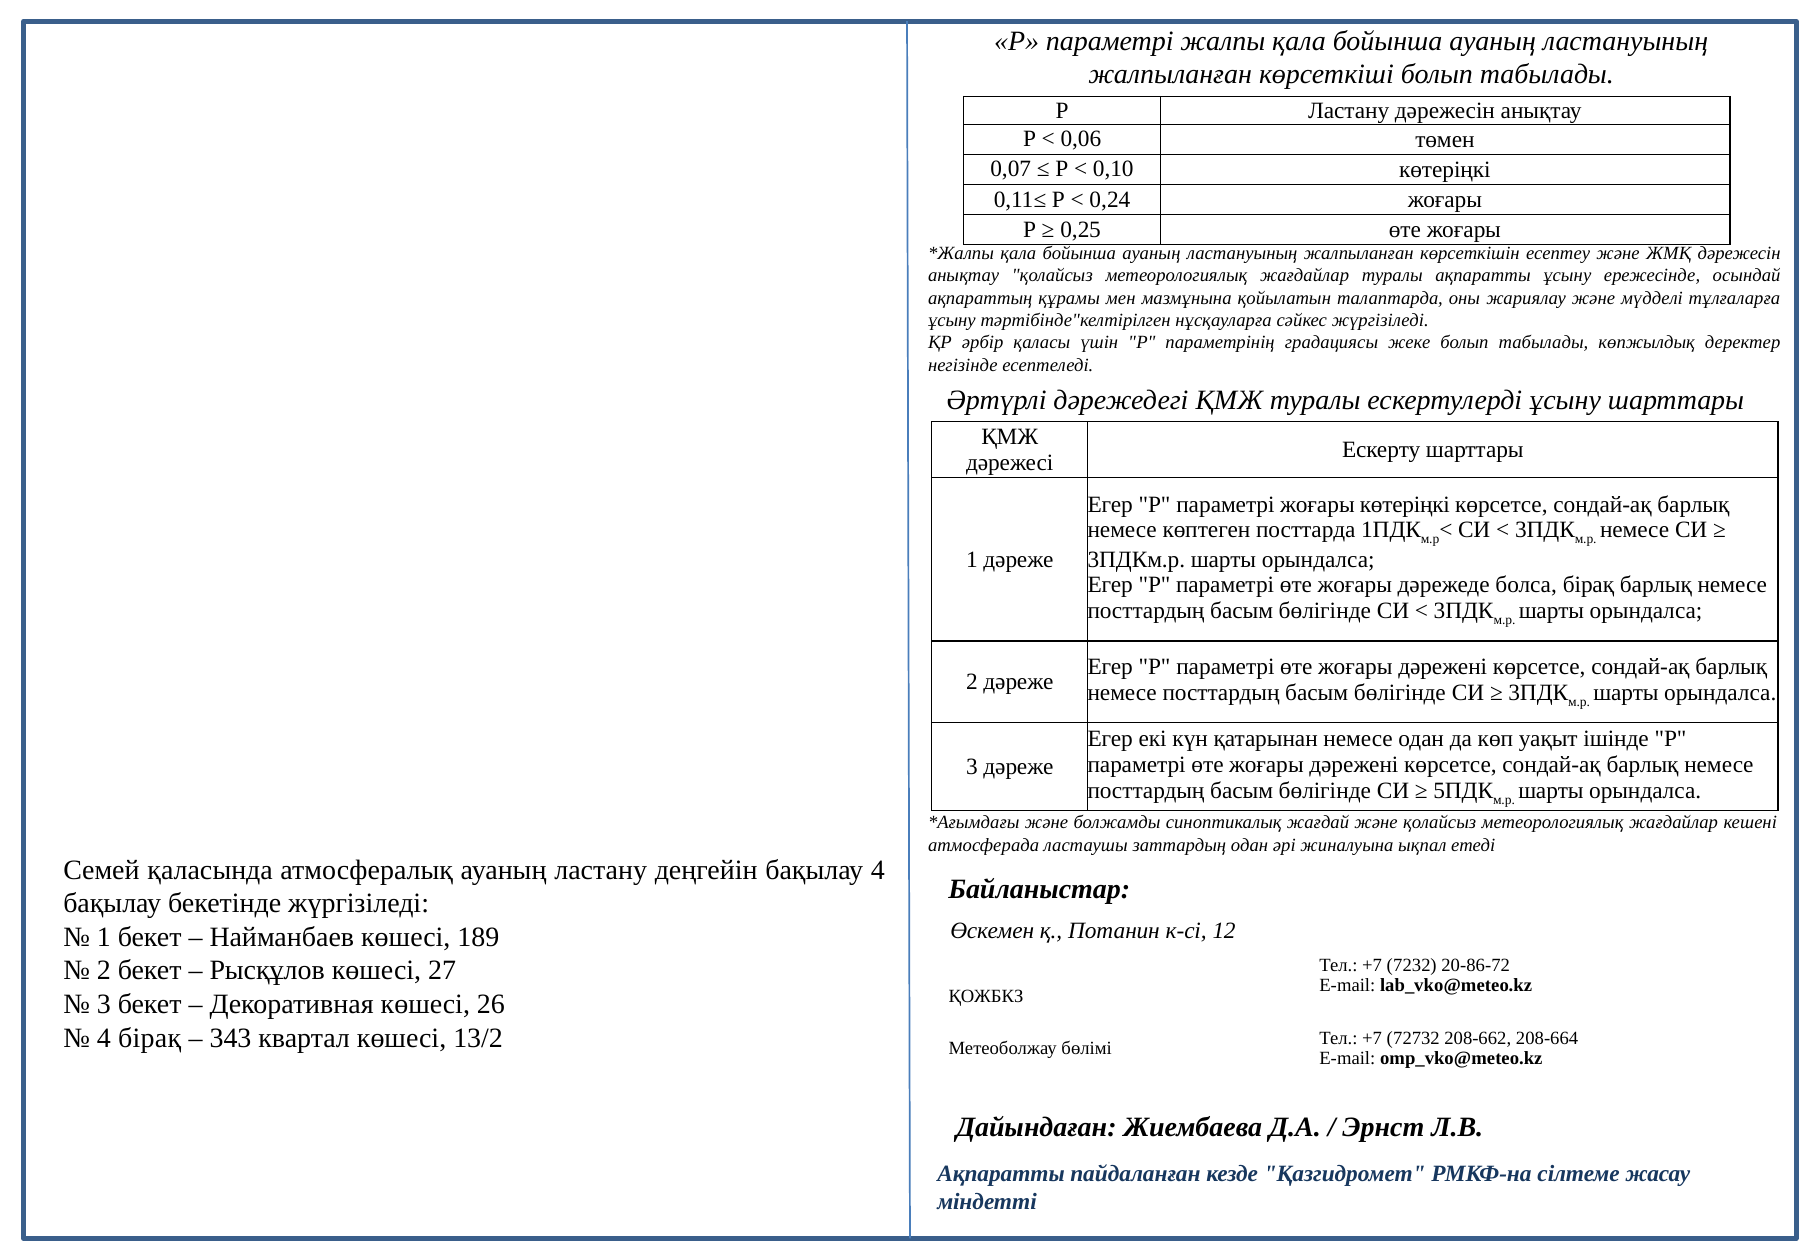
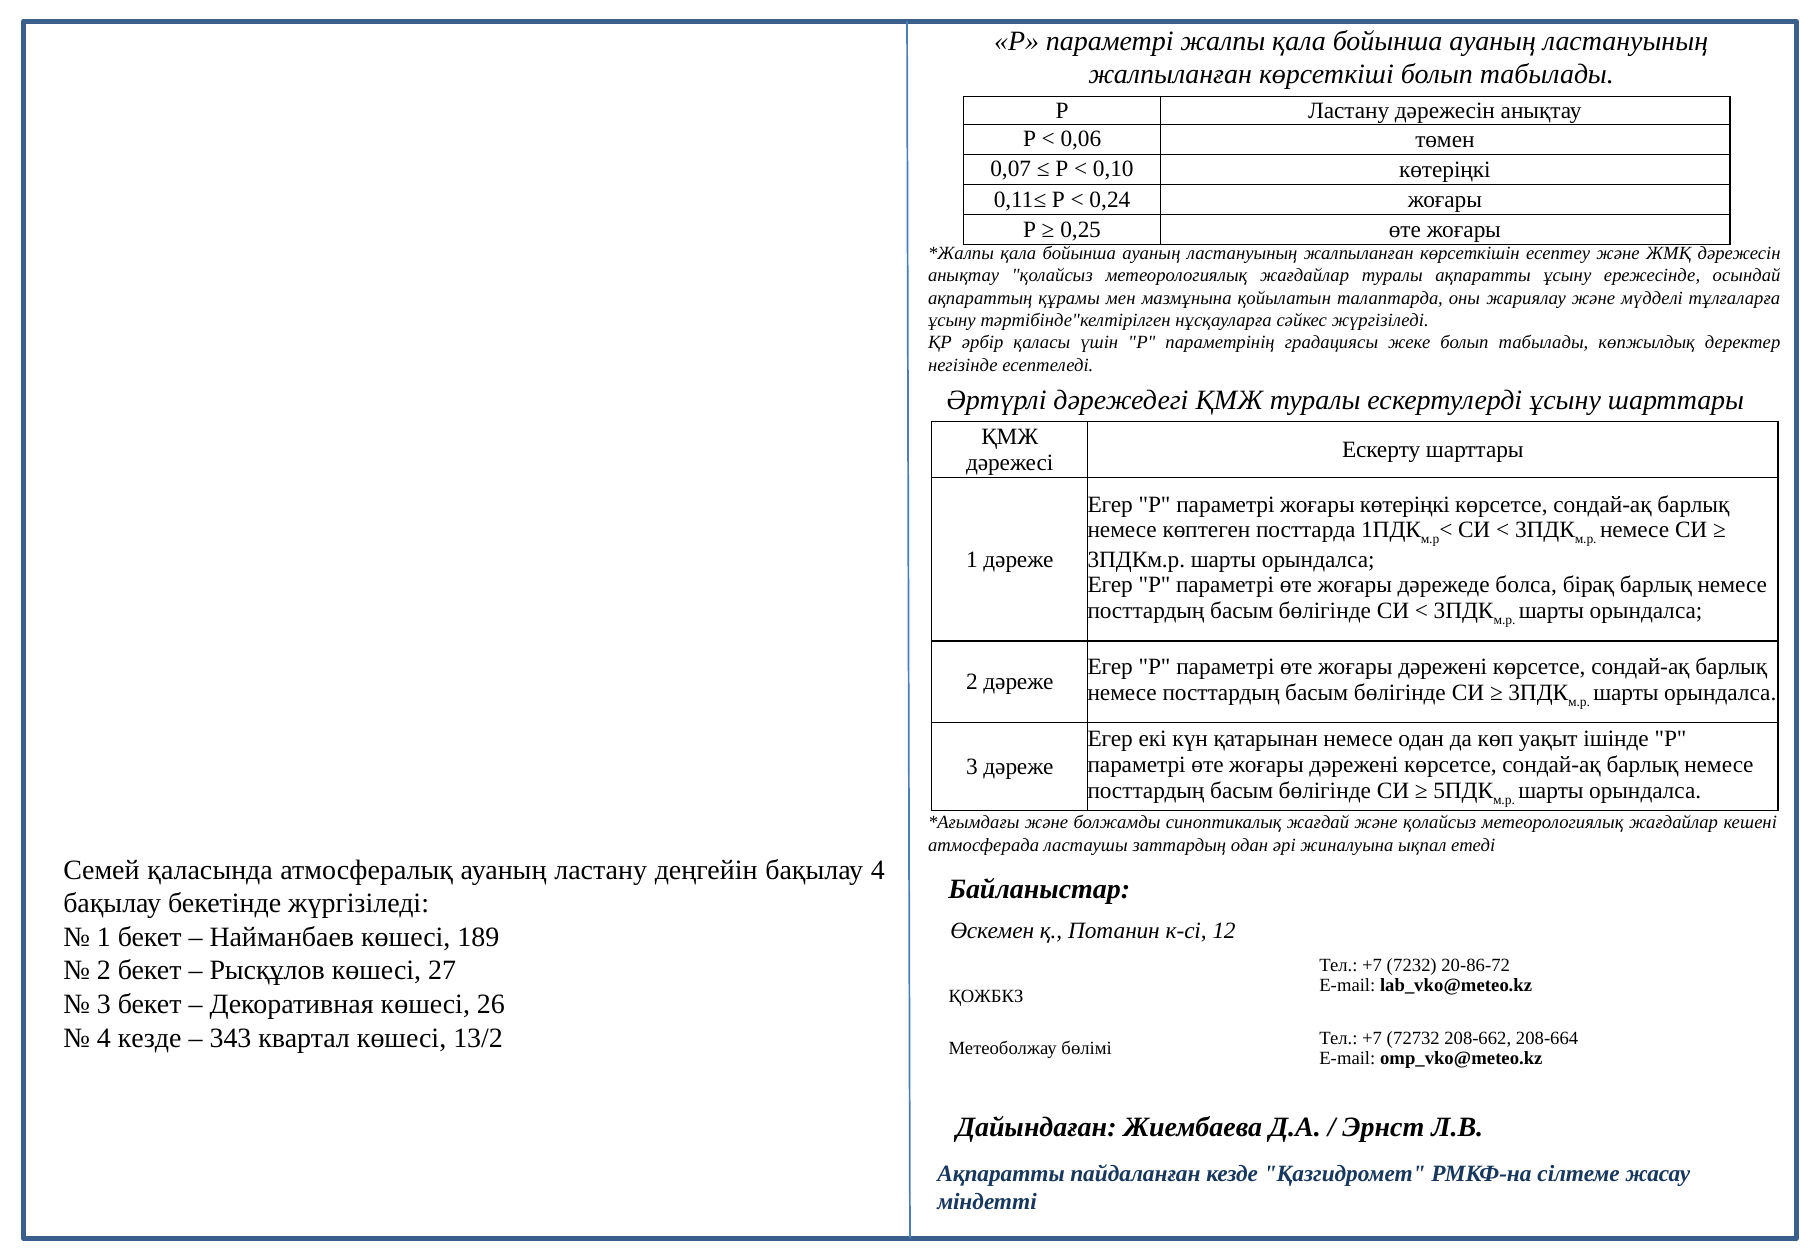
4 бірақ: бірақ -> кезде (150, 1038)
